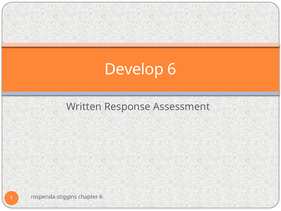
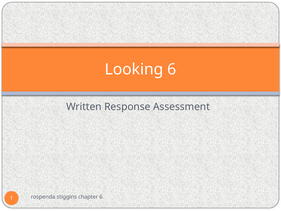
Develop: Develop -> Looking (134, 69)
